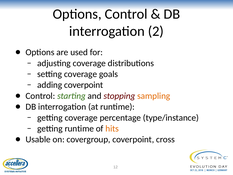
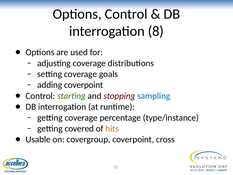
2: 2 -> 8 (156, 31)
sampling colour: orange -> blue (154, 96)
getting runtime: runtime -> covered (79, 128)
